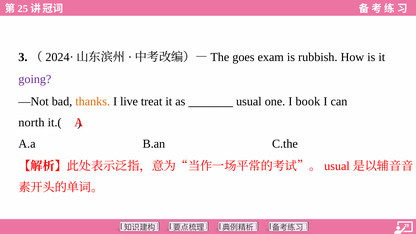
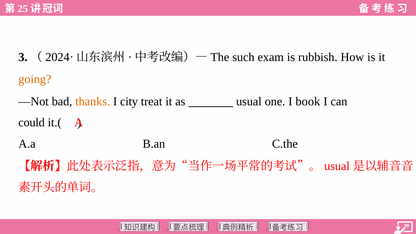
goes: goes -> such (243, 57)
going colour: purple -> orange (35, 79)
live: live -> city (129, 101)
north: north -> could (32, 123)
